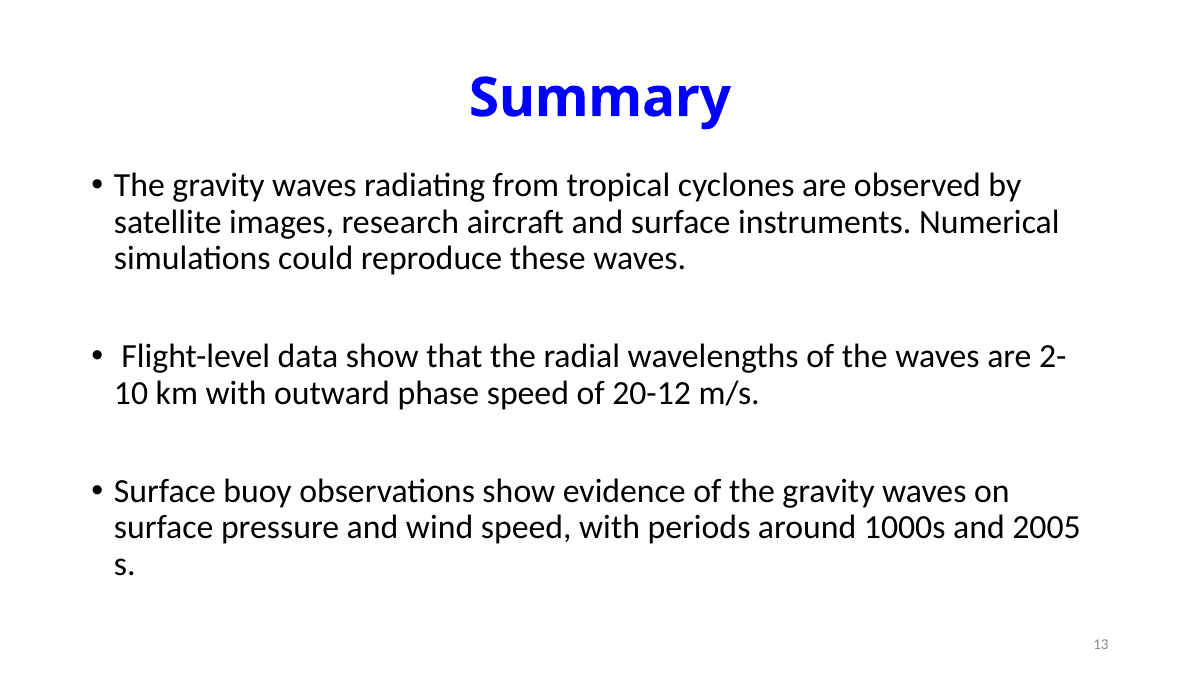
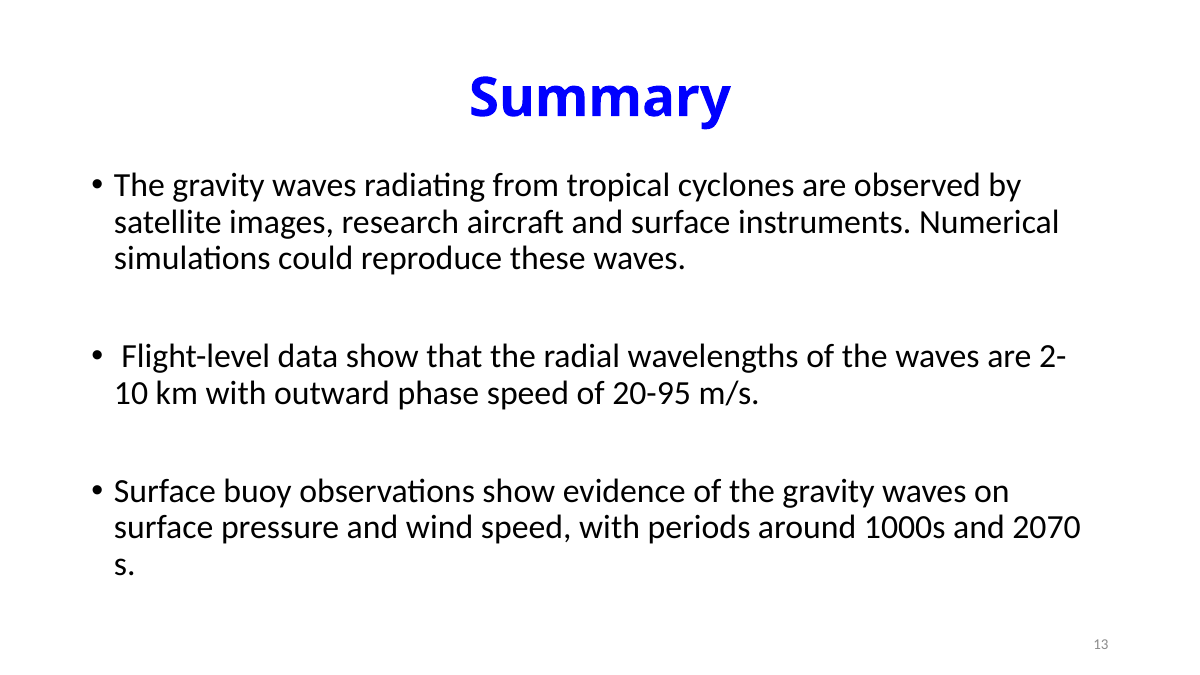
20-12: 20-12 -> 20-95 (652, 393)
2005: 2005 -> 2070 (1047, 528)
